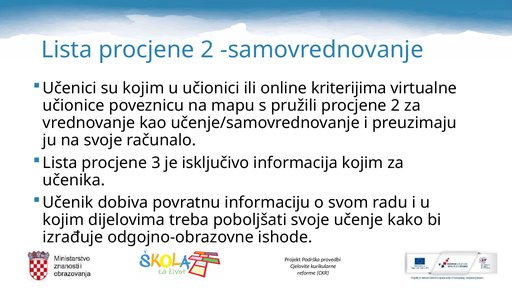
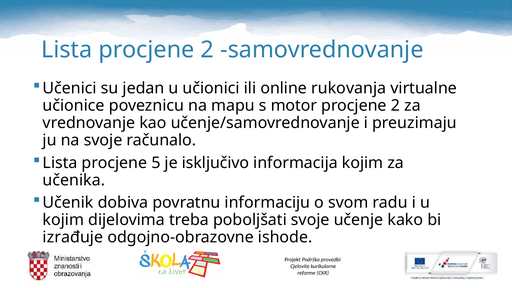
su kojim: kojim -> jedan (144, 88)
kriterijima: kriterijima -> rukovanja (349, 88)
pružili: pružili -> motor (294, 106)
3: 3 -> 5 (156, 163)
